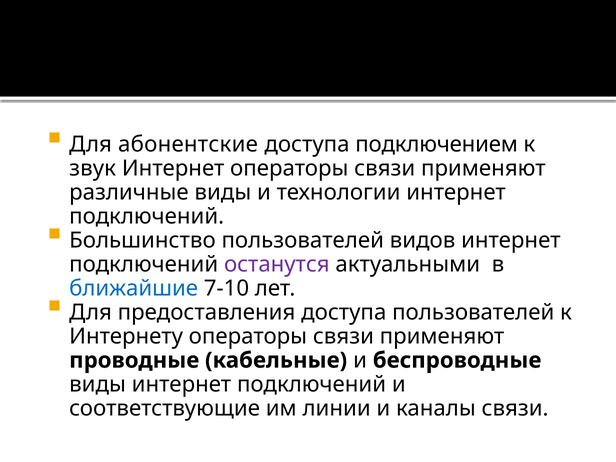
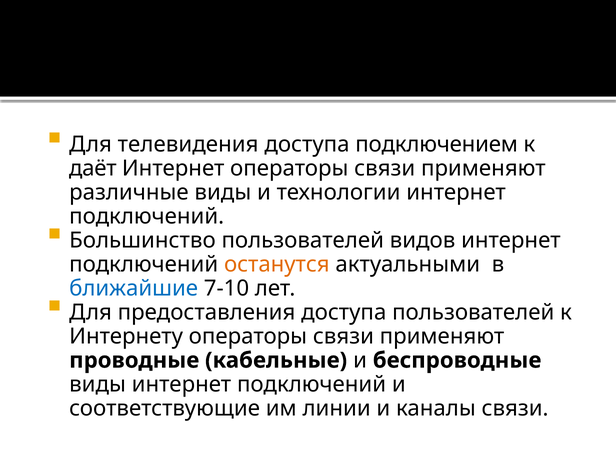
абонентские: абонентские -> телевидения (188, 144)
звук: звук -> даёт (93, 168)
останутся colour: purple -> orange (277, 264)
